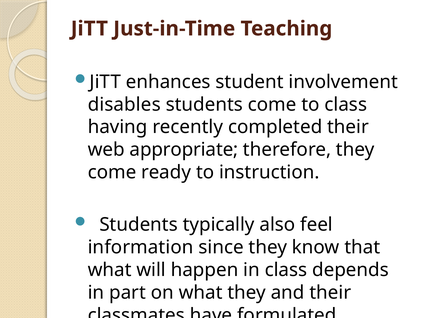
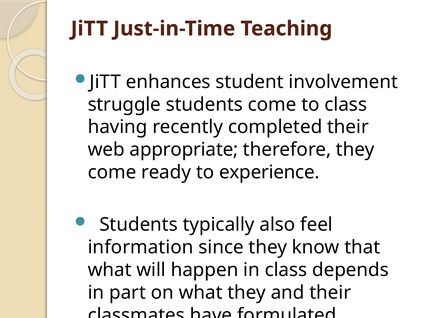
disables: disables -> struggle (124, 104)
instruction: instruction -> experience (269, 172)
